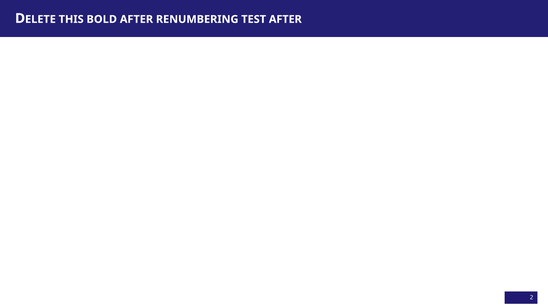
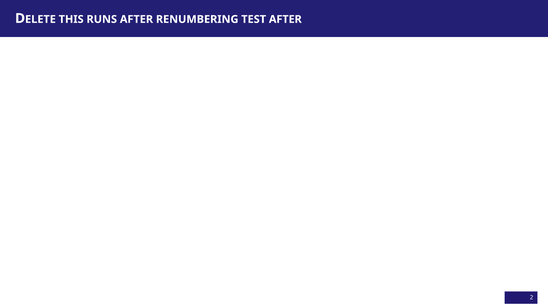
BOLD: BOLD -> RUNS (102, 19)
